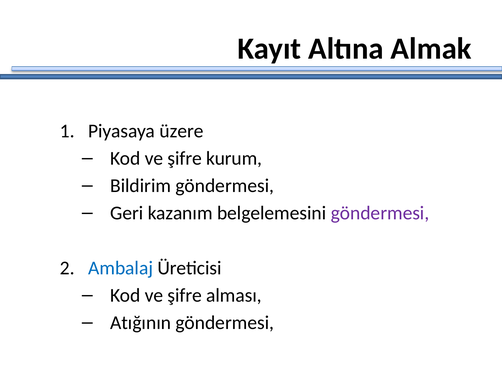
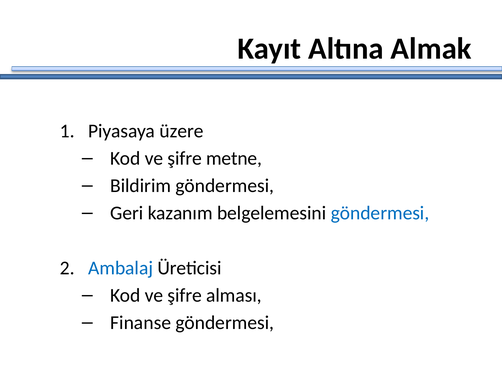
kurum: kurum -> metne (234, 158)
göndermesi colour: purple -> blue (380, 213)
Atığının: Atığının -> Finanse (141, 322)
